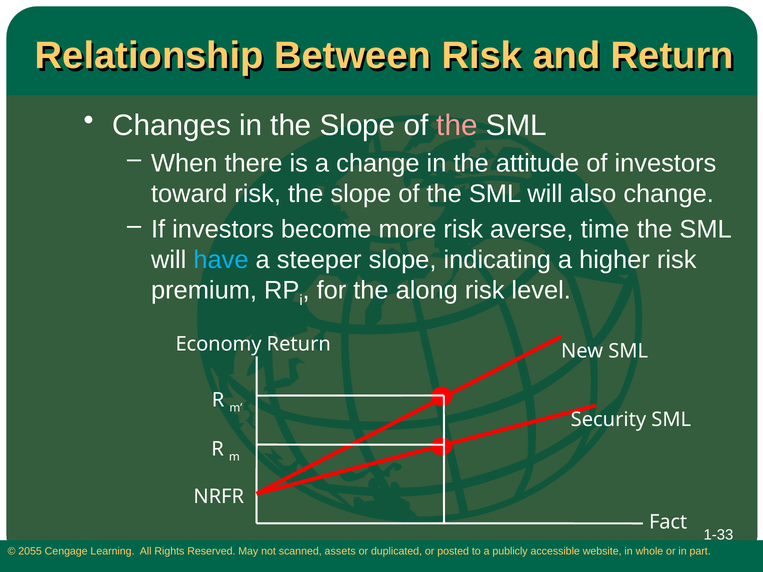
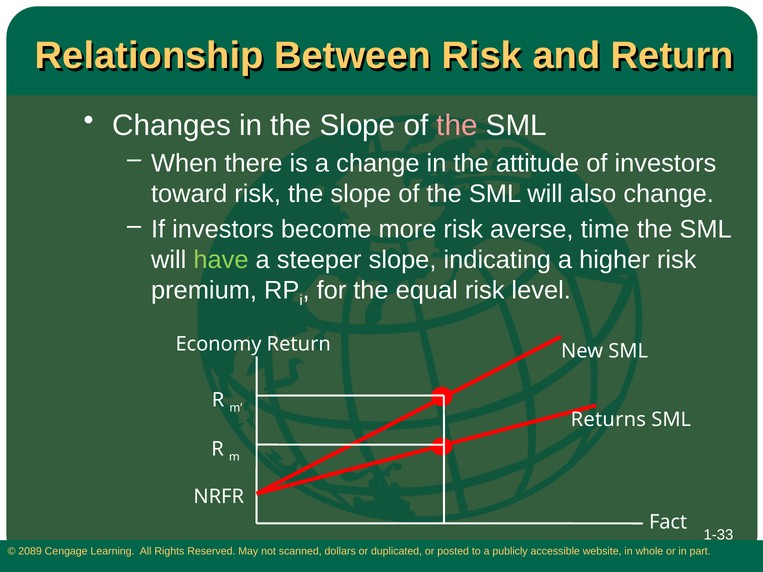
have colour: light blue -> light green (221, 260)
along: along -> equal (427, 290)
Security: Security -> Returns (608, 420)
2055: 2055 -> 2089 (30, 551)
assets: assets -> dollars (340, 551)
